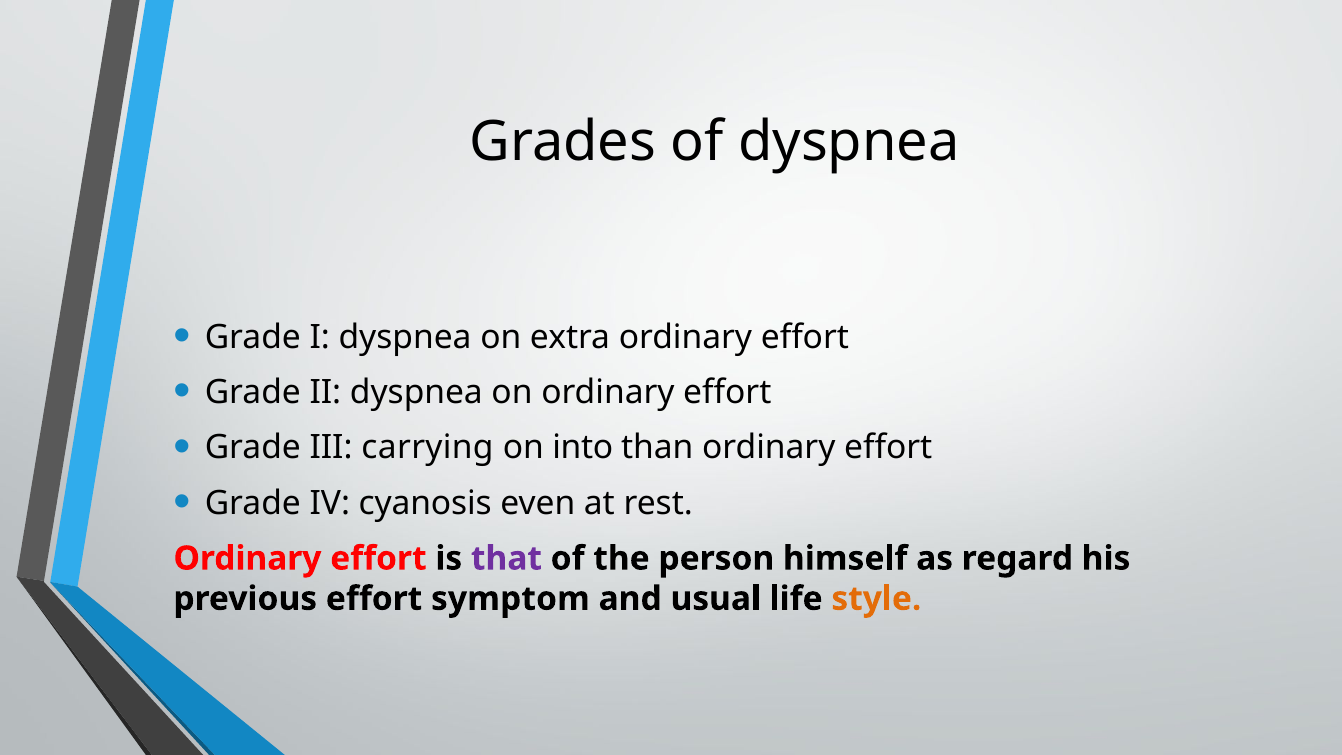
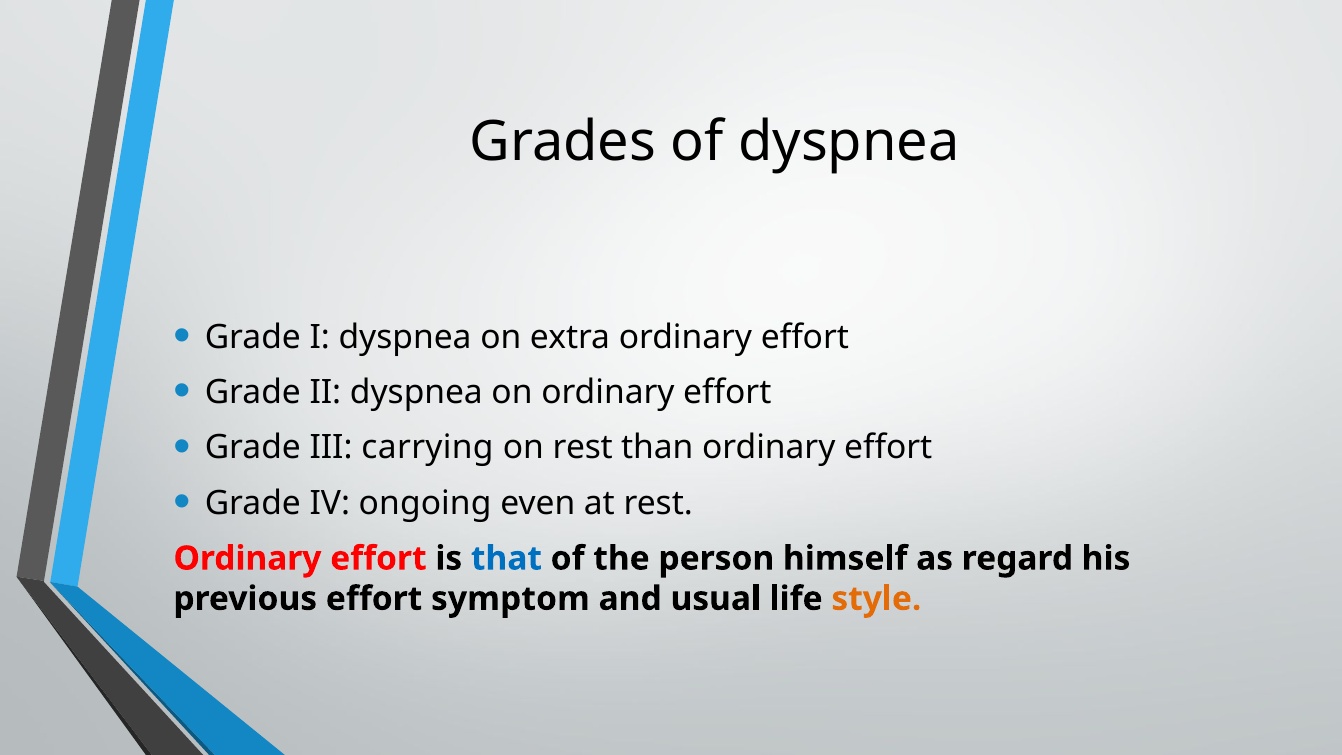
on into: into -> rest (583, 448)
cyanosis: cyanosis -> ongoing (425, 503)
that colour: purple -> blue (506, 558)
